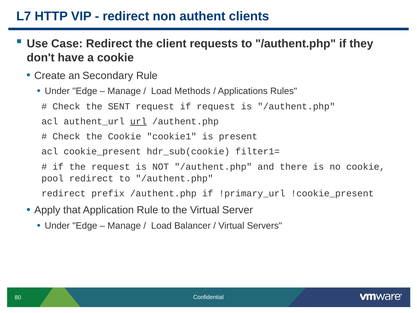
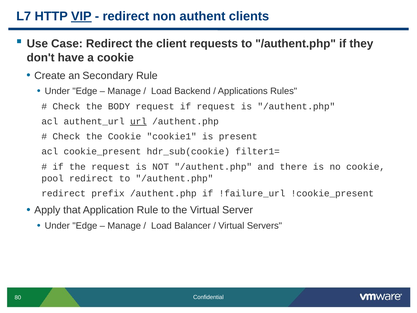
VIP underline: none -> present (81, 16)
Methods: Methods -> Backend (192, 91)
SENT: SENT -> BODY (119, 106)
!primary_url: !primary_url -> !failure_url (252, 193)
